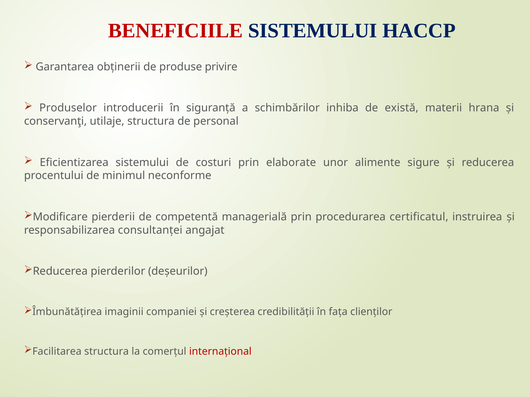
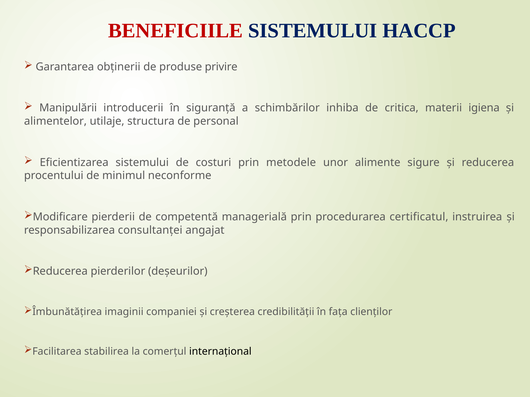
Produselor: Produselor -> Manipulării (68, 108)
există: există -> critica (402, 108)
hrana: hrana -> igiena (484, 108)
conservanţi: conservanţi -> alimentelor (55, 121)
elaborate: elaborate -> metodele (291, 163)
Facilitarea structura: structura -> stabilirea (107, 352)
internațional colour: red -> black (220, 352)
